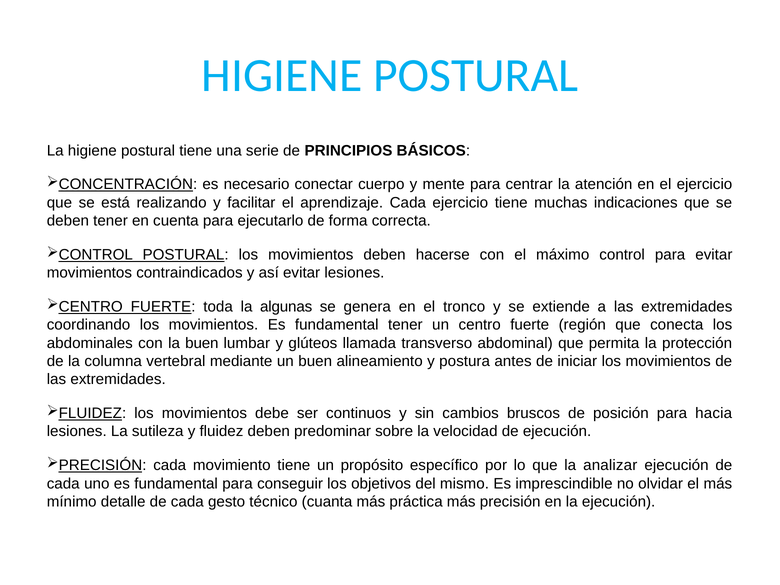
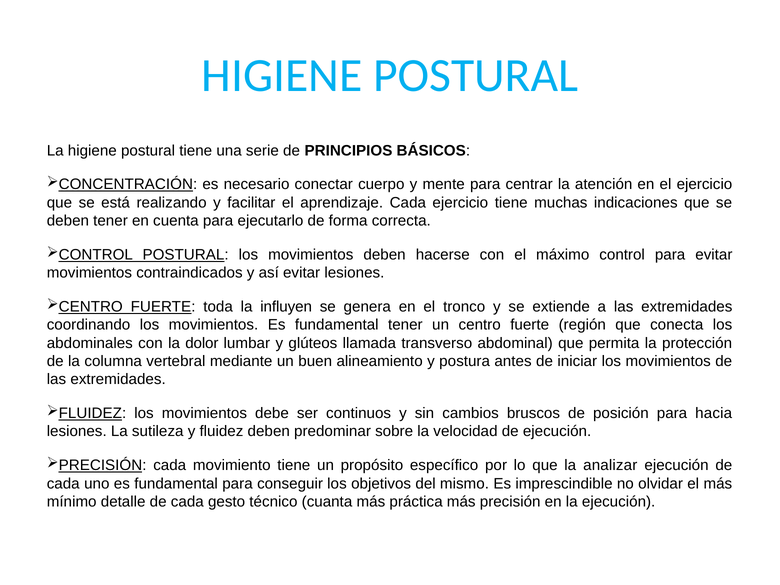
algunas: algunas -> influyen (286, 307)
la buen: buen -> dolor (202, 343)
